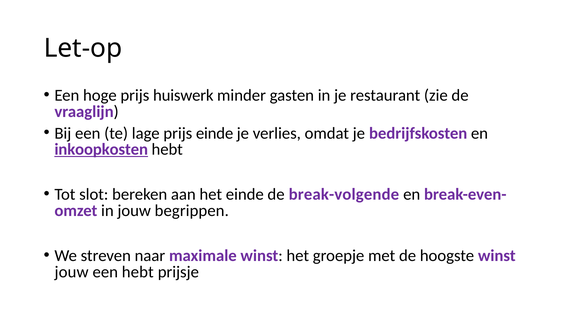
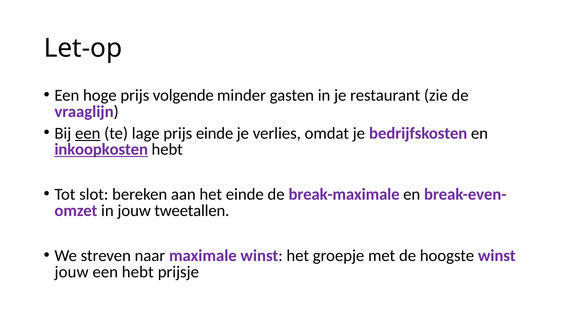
huiswerk: huiswerk -> volgende (183, 95)
een underline: none -> present (88, 133)
break-volgende: break-volgende -> break-maximale (344, 195)
begrippen: begrippen -> tweetallen (192, 211)
